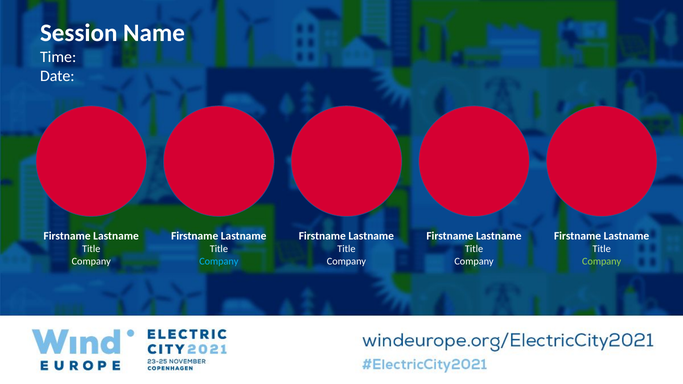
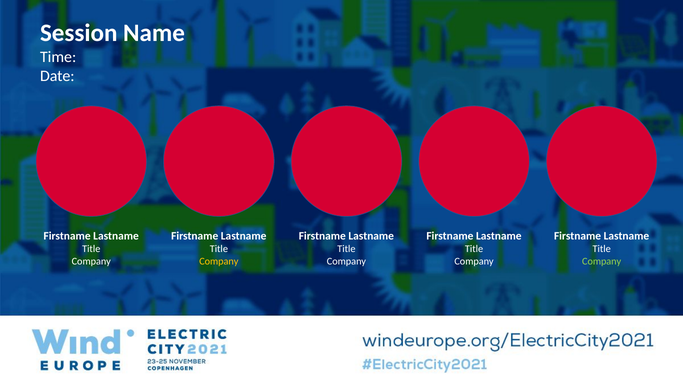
Company colour: light blue -> yellow (219, 261)
